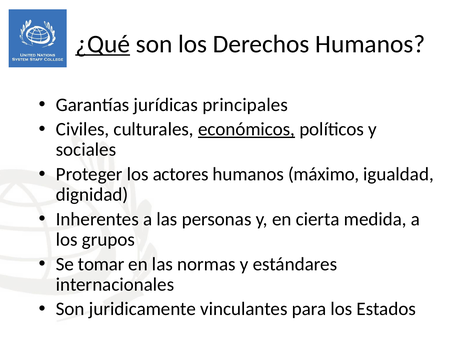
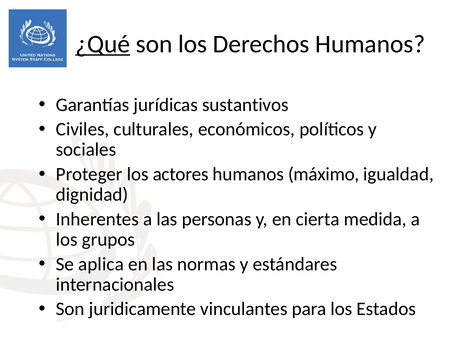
principales: principales -> sustantivos (245, 105)
económicos underline: present -> none (247, 129)
tomar: tomar -> aplica (101, 264)
